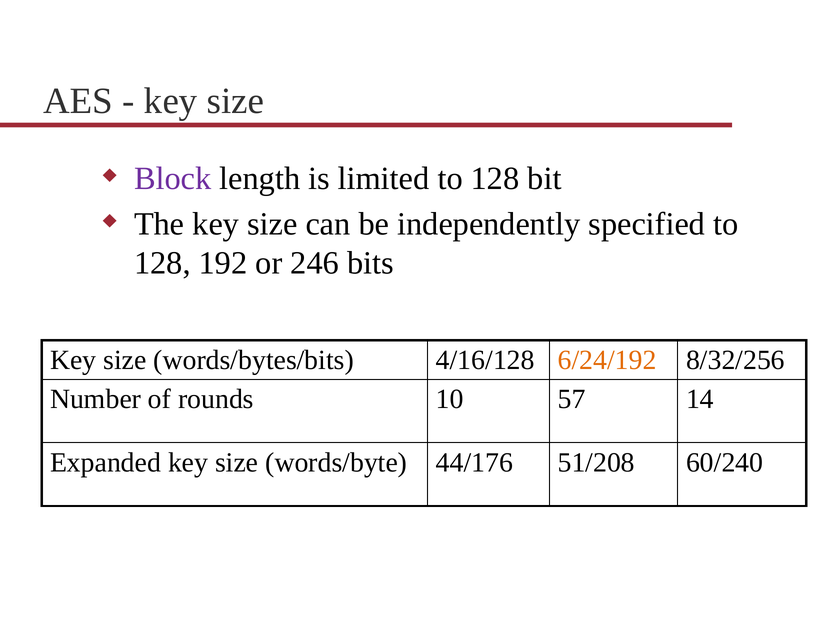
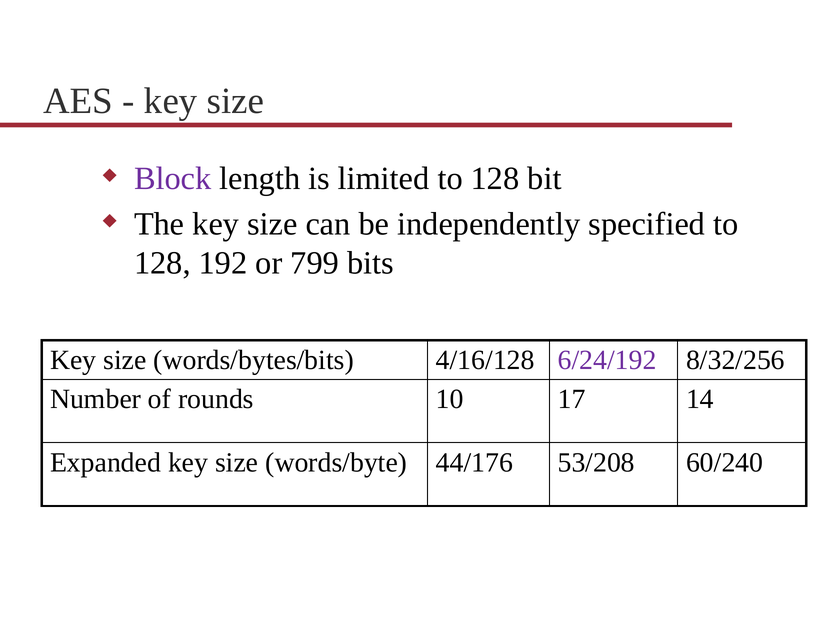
246: 246 -> 799 (315, 263)
6/24/192 colour: orange -> purple (607, 360)
57: 57 -> 17 (572, 399)
51/208: 51/208 -> 53/208 (596, 463)
